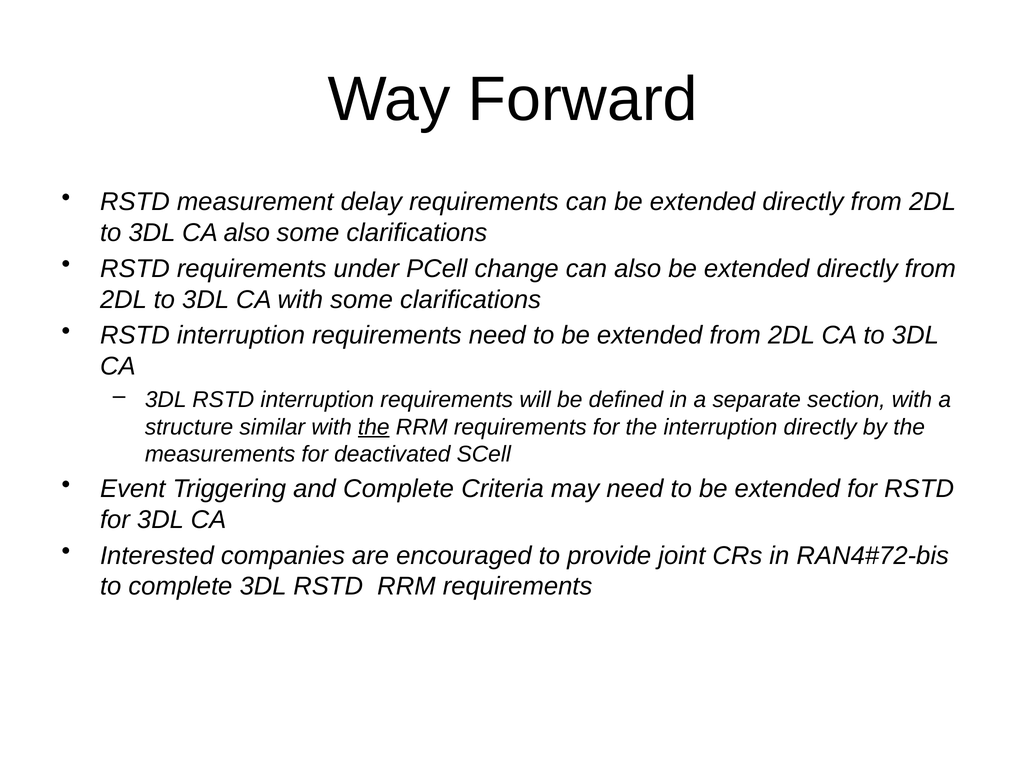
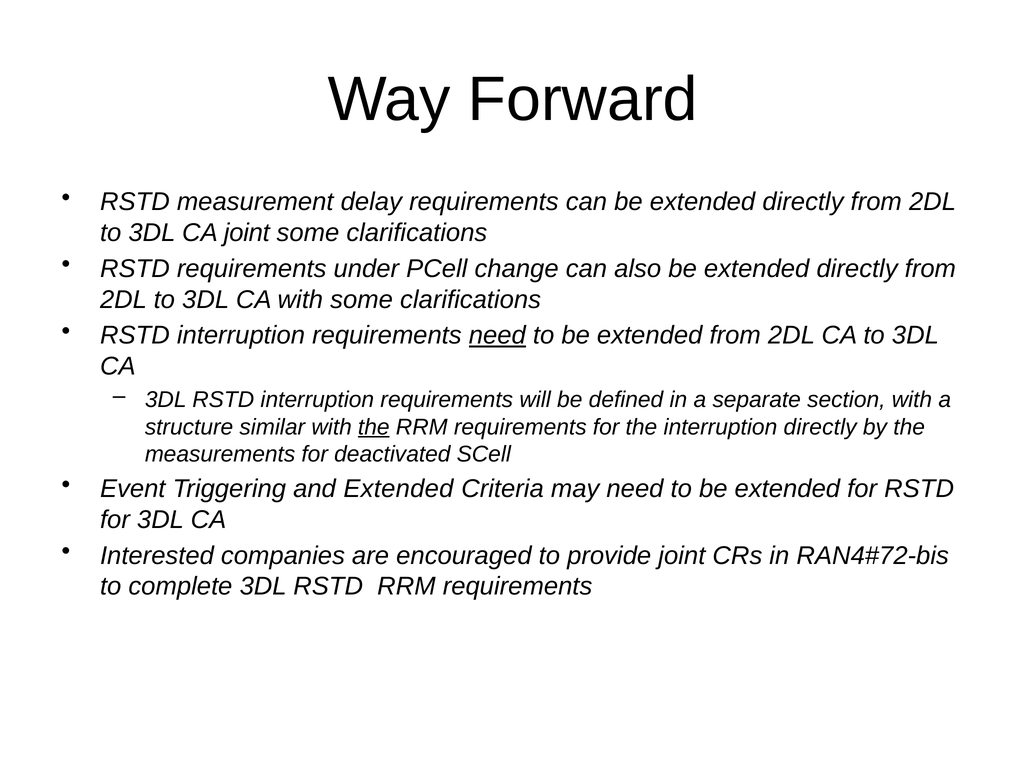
CA also: also -> joint (247, 233)
need underline: none -> present (497, 335)
and Complete: Complete -> Extended (398, 489)
